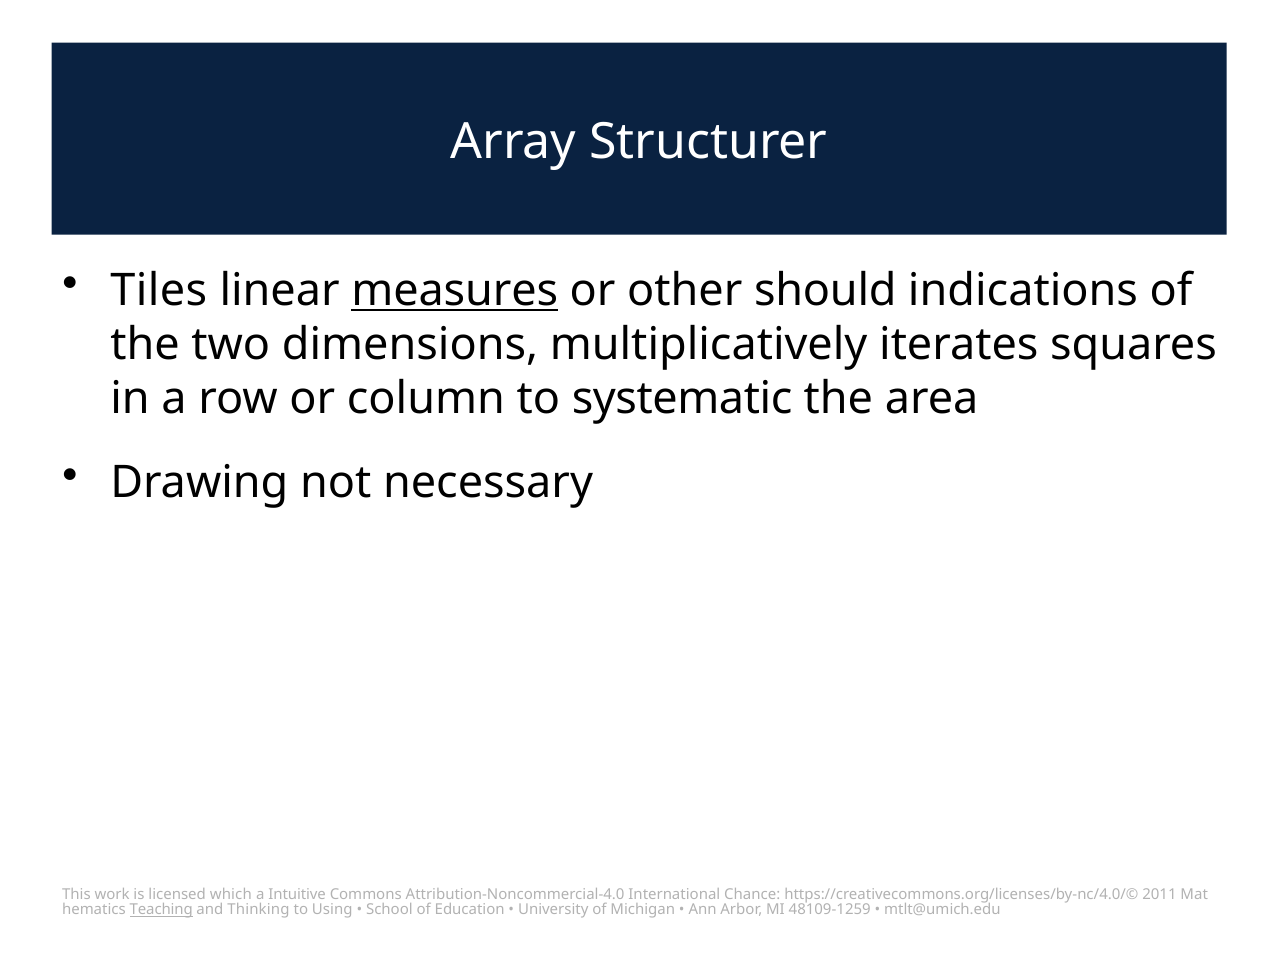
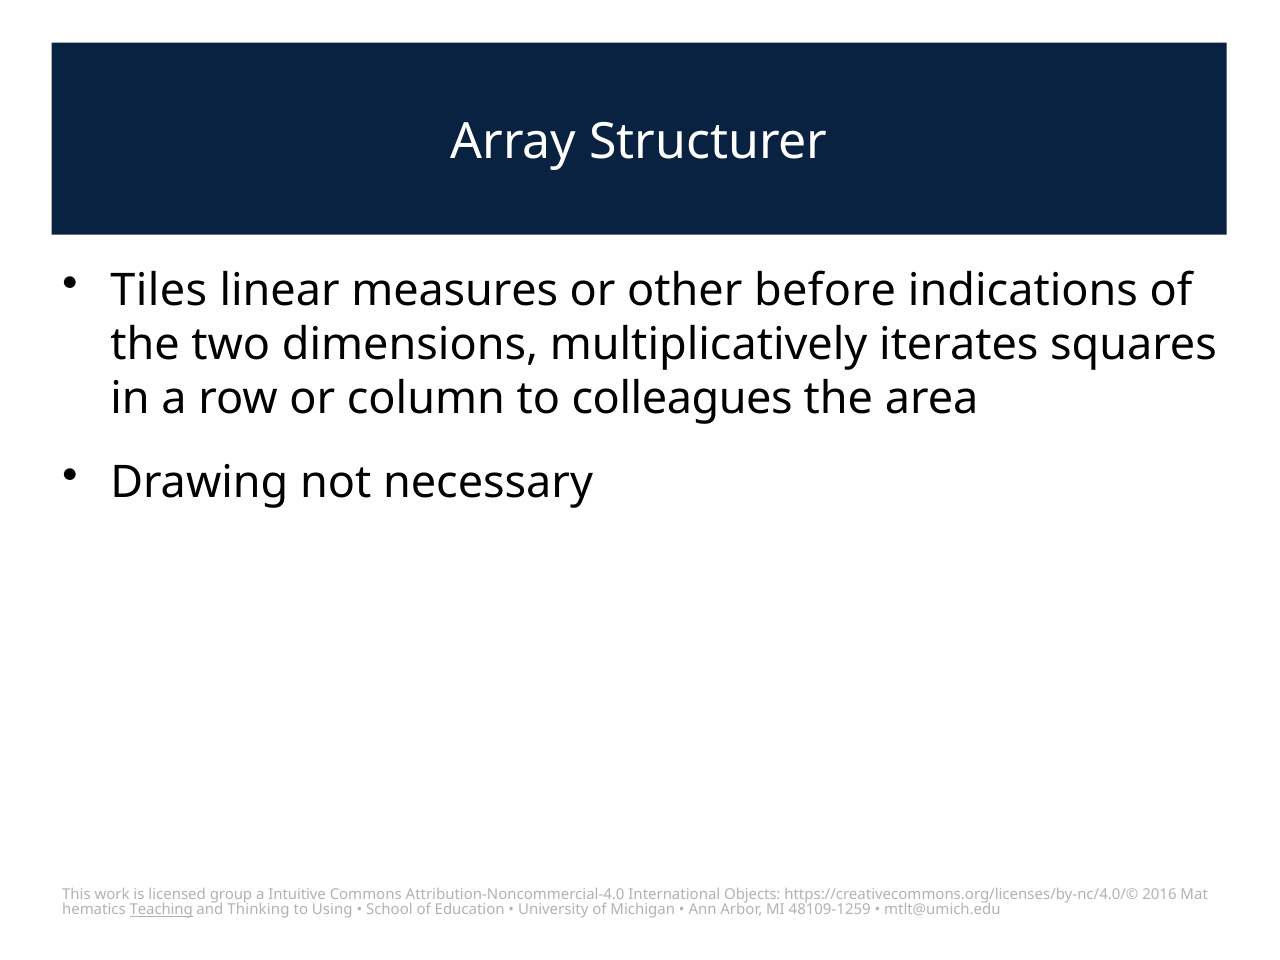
measures underline: present -> none (455, 291)
should: should -> before (825, 291)
systematic: systematic -> colleagues (682, 399)
which: which -> group (231, 895)
Chance: Chance -> Objects (752, 895)
2011: 2011 -> 2016 (1159, 895)
